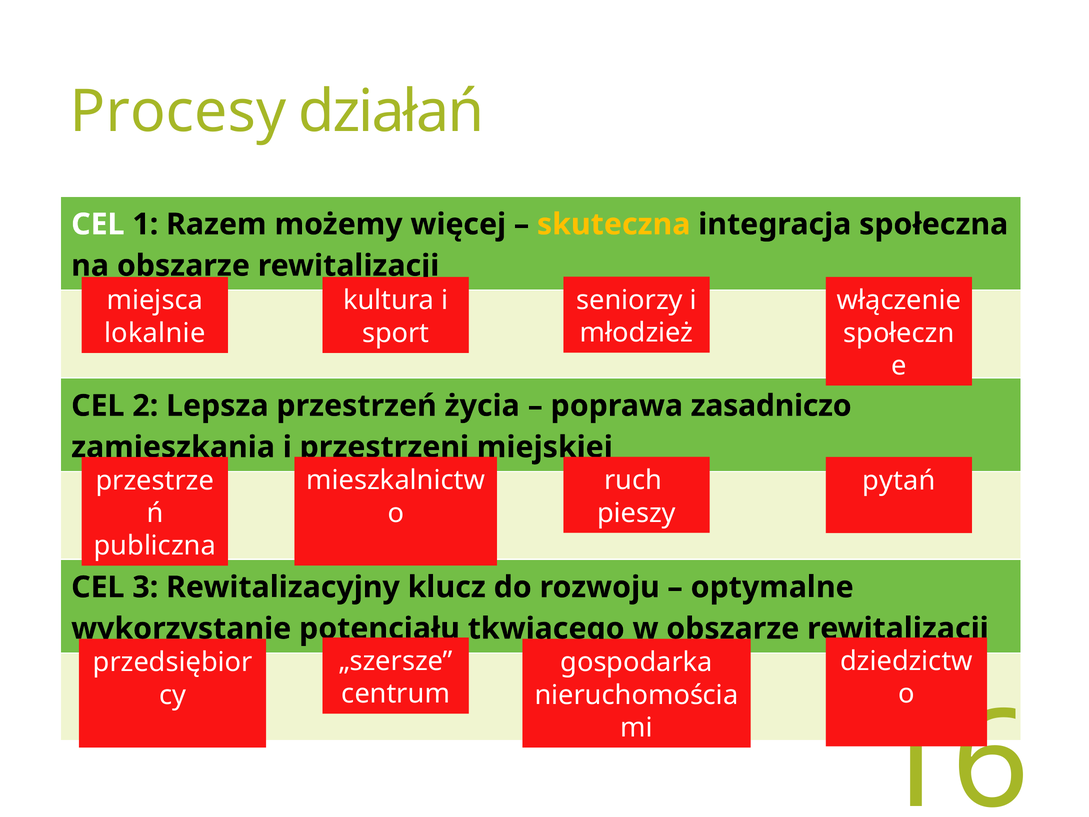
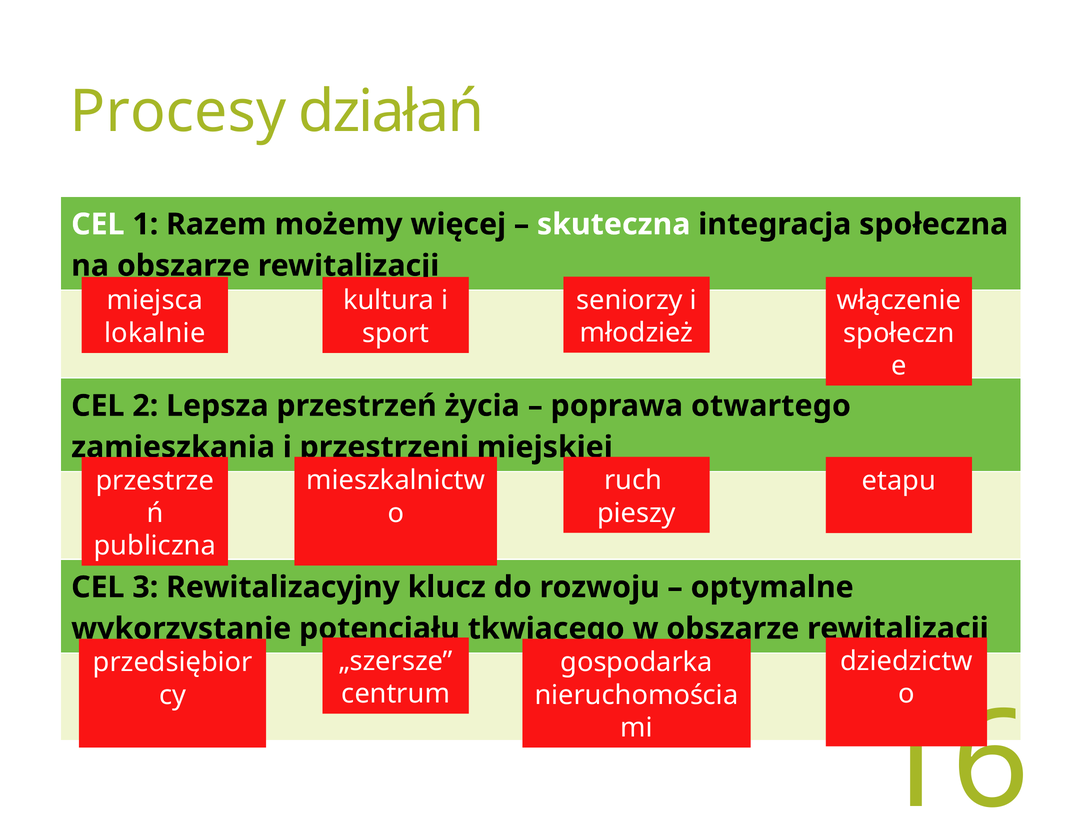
skuteczna colour: yellow -> white (614, 224)
zasadniczo: zasadniczo -> otwartego (771, 406)
pytań: pytań -> etapu (899, 480)
